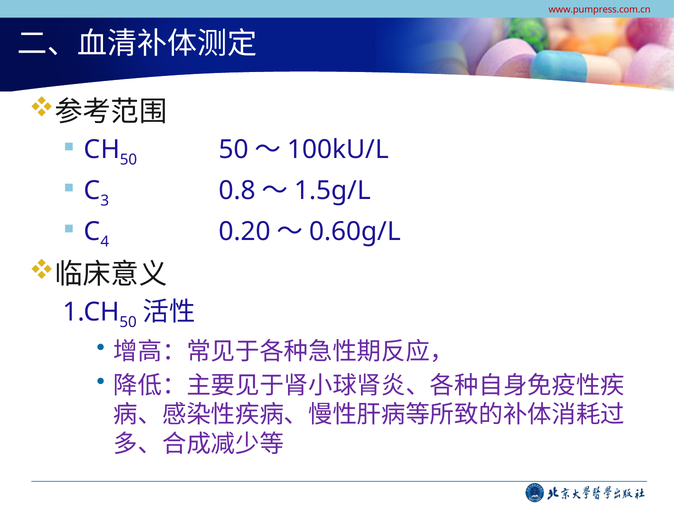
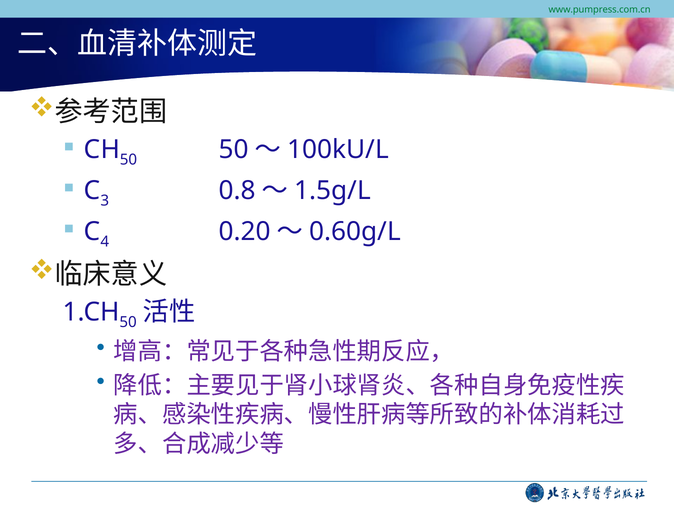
www.pumpress.com.cn colour: red -> green (600, 10)
